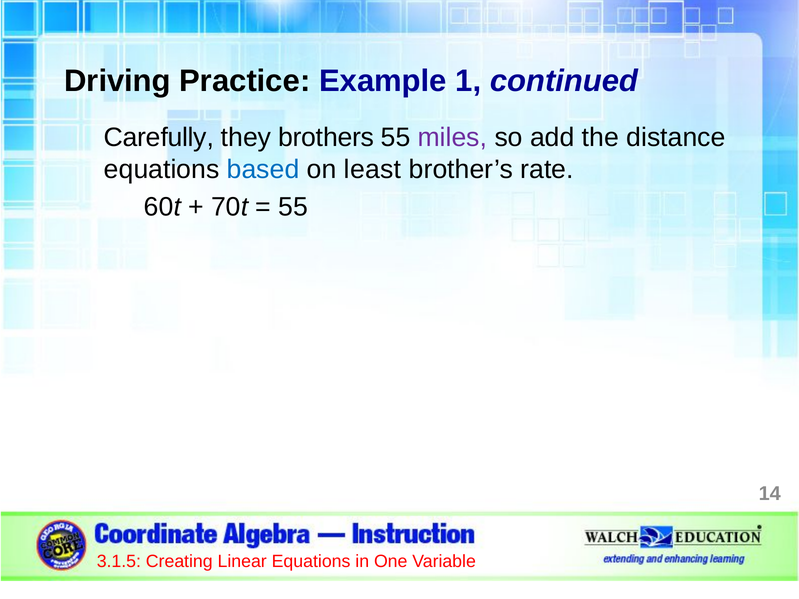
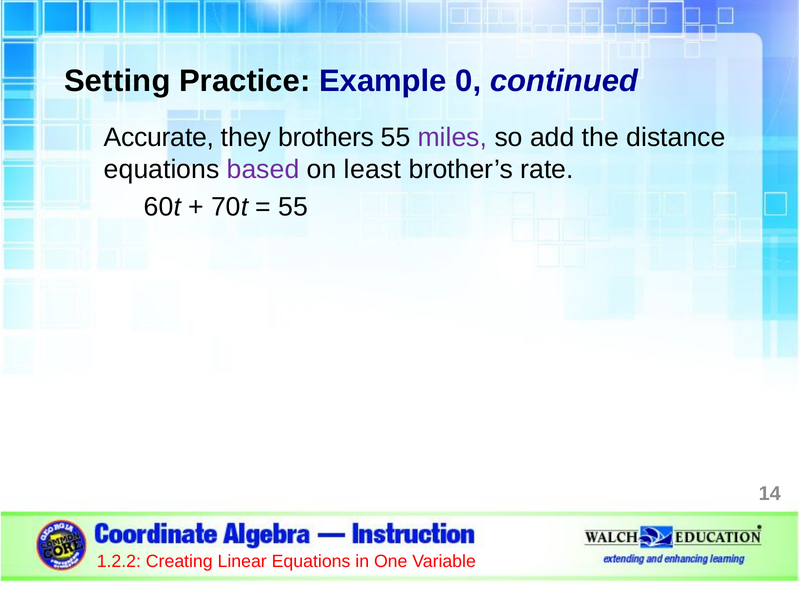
Driving: Driving -> Setting (117, 81)
1: 1 -> 0 (468, 81)
Carefully: Carefully -> Accurate (159, 138)
based colour: blue -> purple (263, 170)
3.1.5: 3.1.5 -> 1.2.2 (119, 562)
